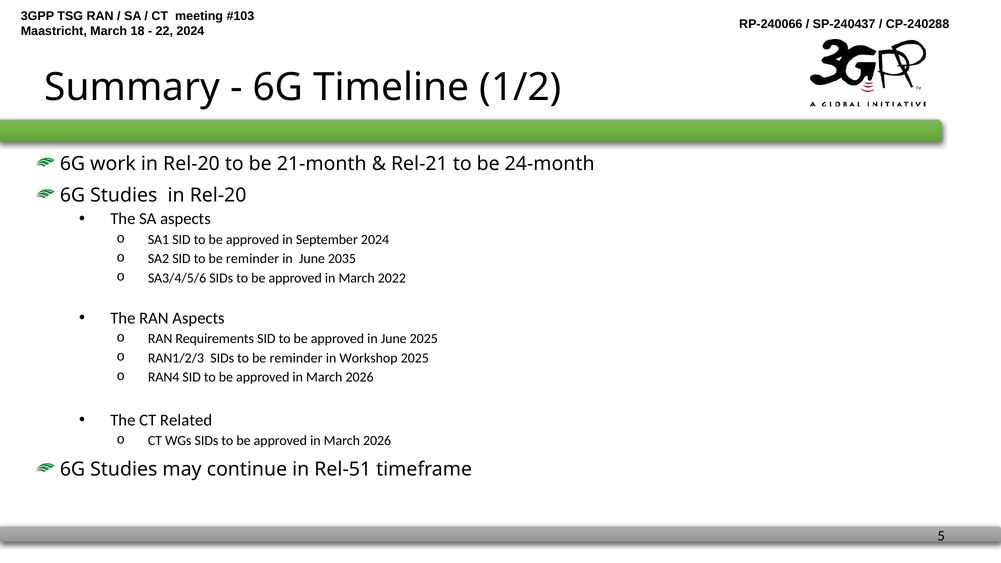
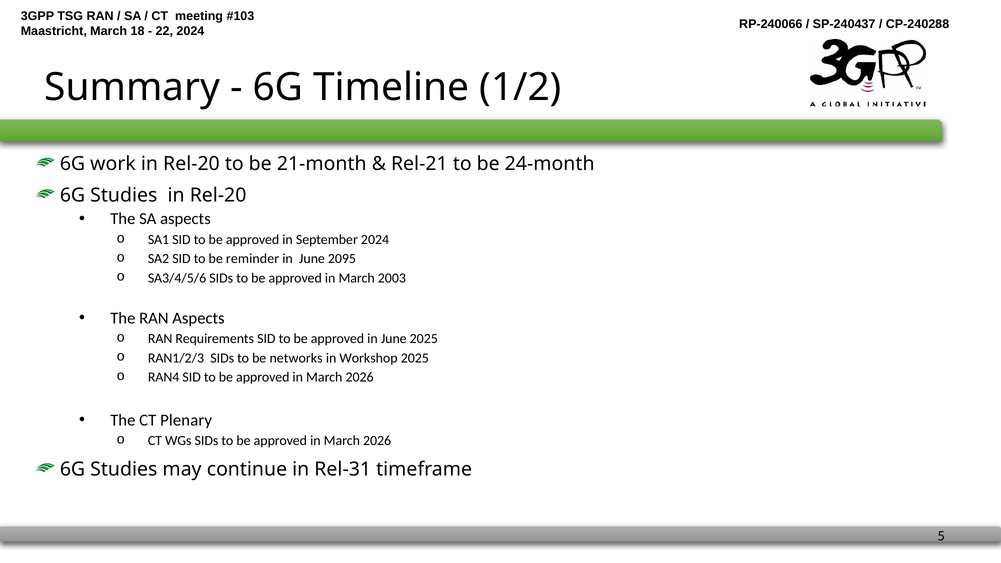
2035: 2035 -> 2095 (342, 259)
2022: 2022 -> 2003 (392, 278)
SIDs to be reminder: reminder -> networks (296, 358)
Related: Related -> Plenary (186, 420)
Rel-51: Rel-51 -> Rel-31 (343, 469)
